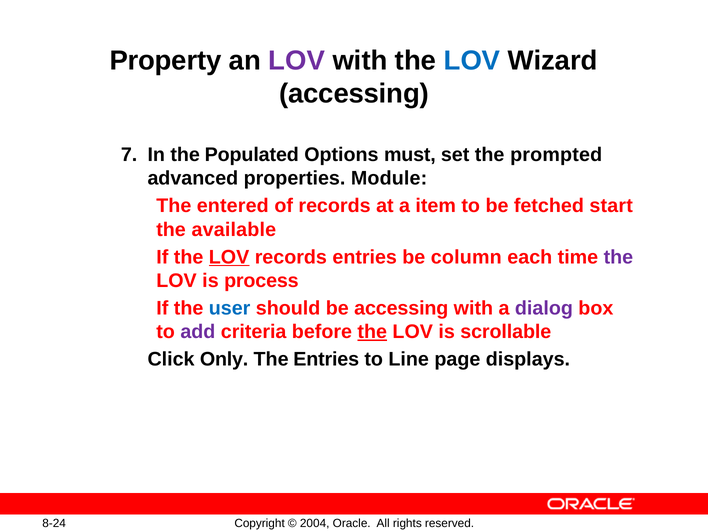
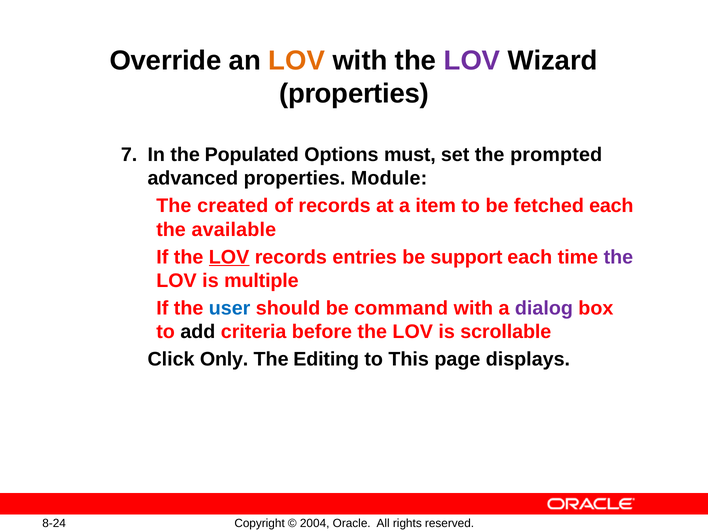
Property: Property -> Override (166, 61)
LOV colour: purple -> orange (297, 61)
LOV colour: blue -> purple (472, 61)
accessing: accessing -> properties (354, 94)
entered: entered -> created (233, 206)
fetched start: start -> each (611, 206)
column: column -> support (466, 257)
process: process -> multiple (261, 281)
be accessing: accessing -> command (401, 308)
add colour: purple -> black (198, 332)
the underline: present -> none (372, 332)
The Entries: Entries -> Editing (326, 359)
Line: Line -> This (409, 359)
